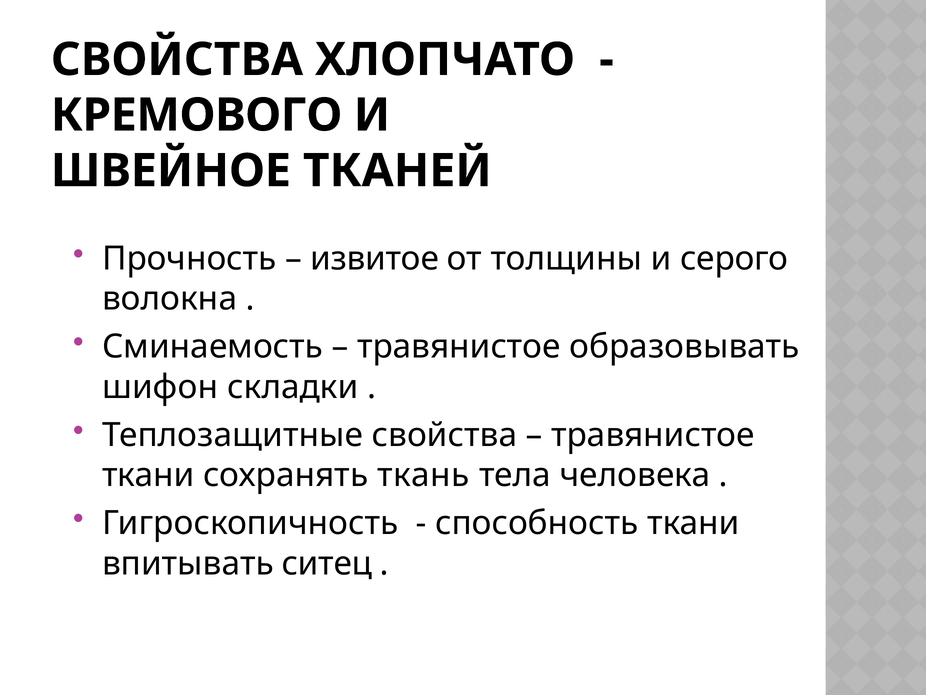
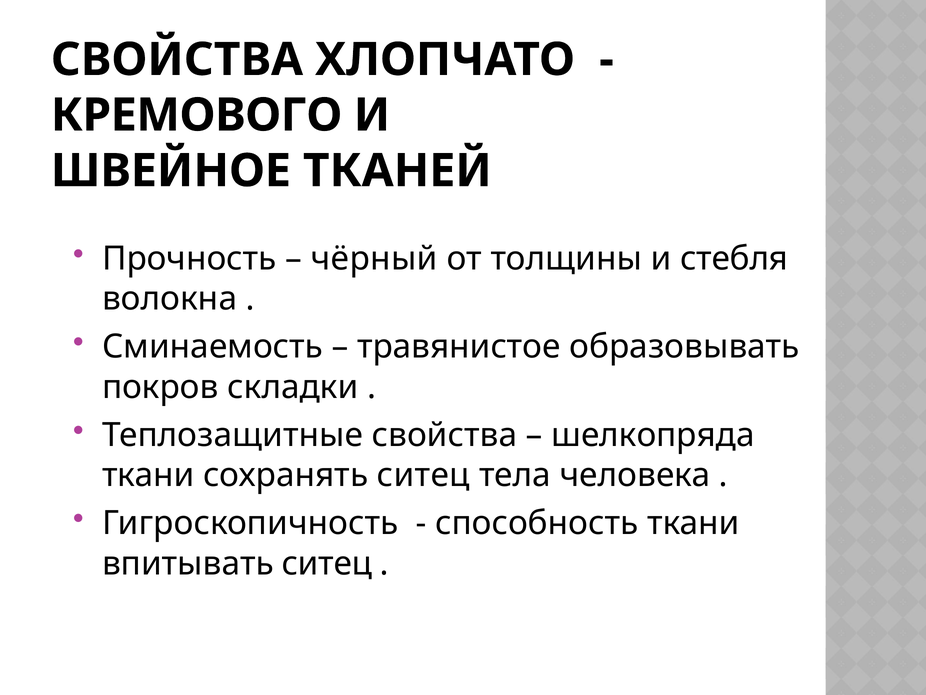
извитое: извитое -> чёрный (374, 259)
серого: серого -> стебля (734, 259)
шифон: шифон -> покров (160, 387)
травянистое: травянистое -> шелкопряда (653, 435)
сохранять ткань: ткань -> ситец (423, 475)
